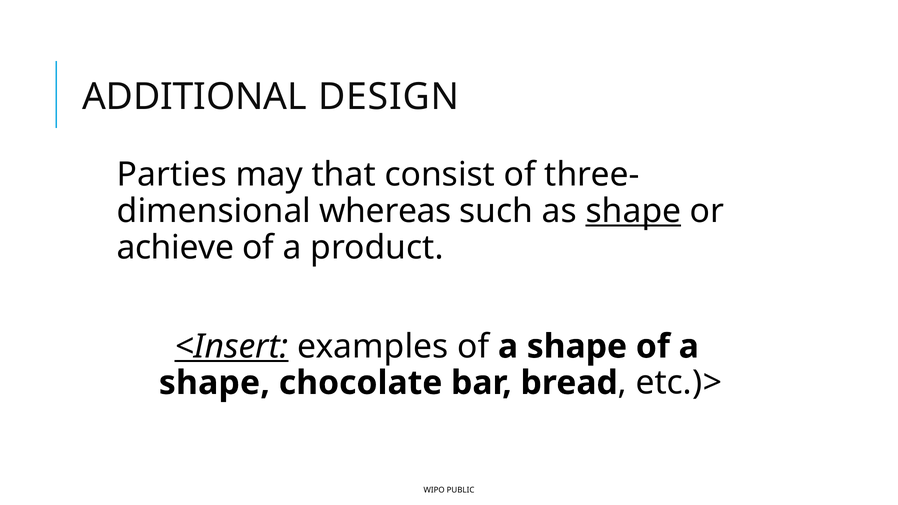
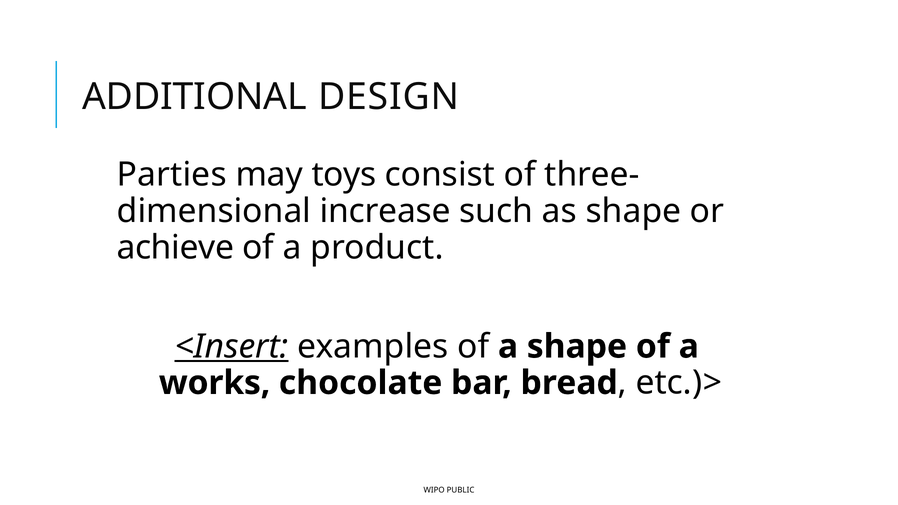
that: that -> toys (344, 175)
whereas: whereas -> increase (385, 211)
shape underline: present -> none (633, 211)
shape: shape -> works (215, 383)
